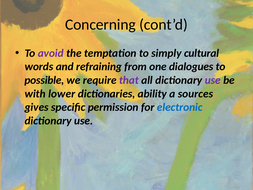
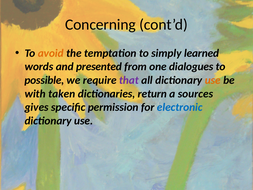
avoid colour: purple -> orange (51, 53)
cultural: cultural -> learned (202, 53)
refraining: refraining -> presented (99, 67)
use colour: purple -> orange (213, 80)
lower: lower -> taken (62, 94)
ability: ability -> return (152, 94)
